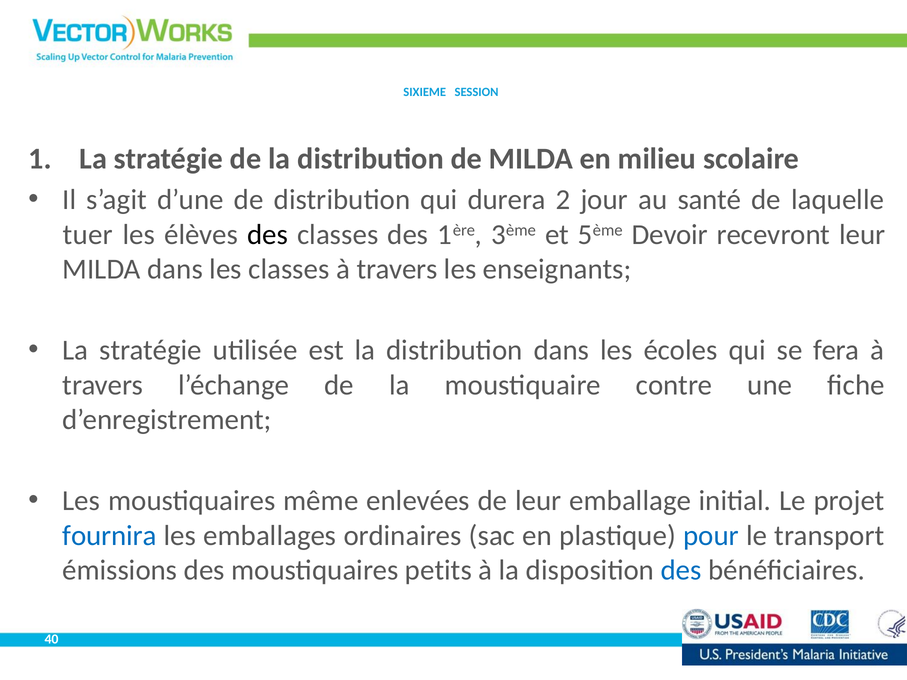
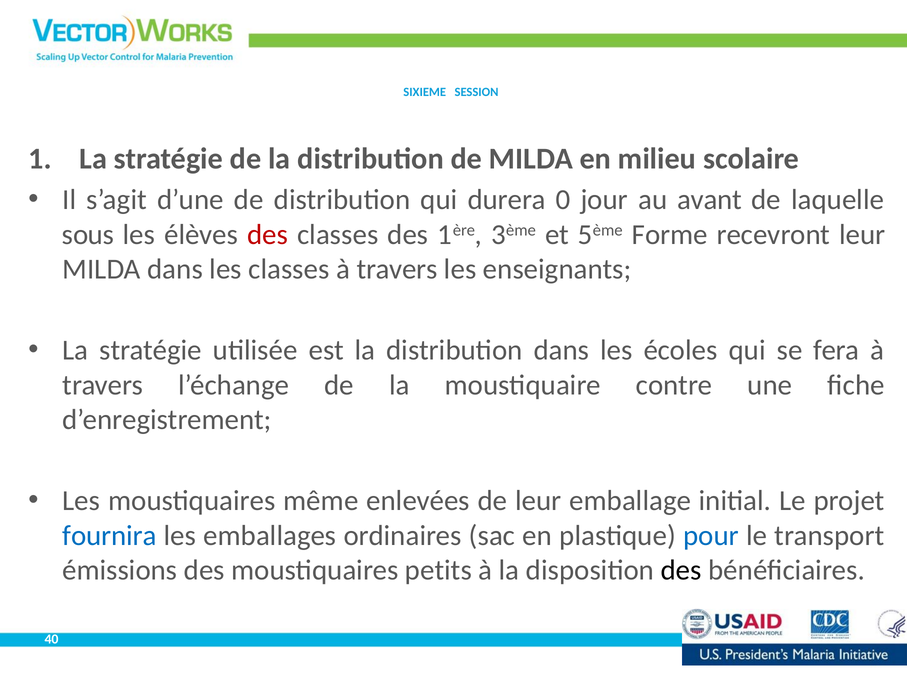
2: 2 -> 0 (563, 200)
santé: santé -> avant (709, 200)
tuer: tuer -> sous (88, 235)
des colour: black -> red (268, 235)
Devoir: Devoir -> Forme (670, 235)
des colour: blue -> black (681, 571)
